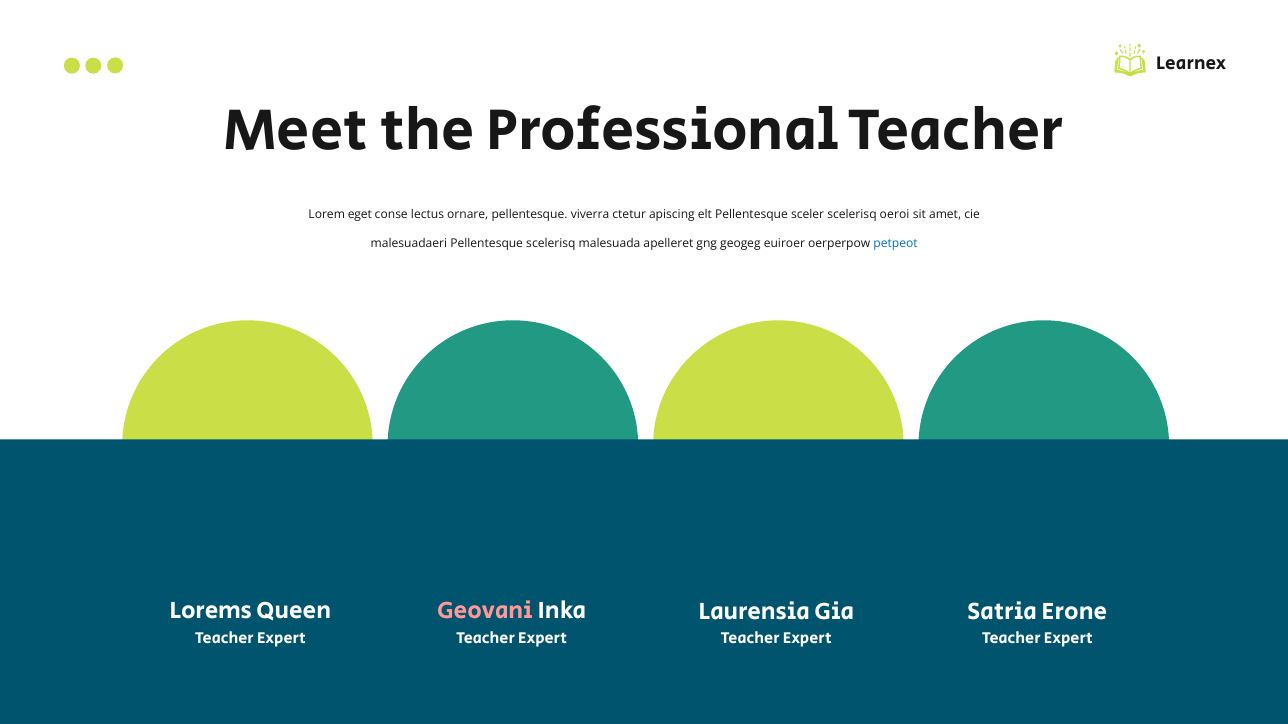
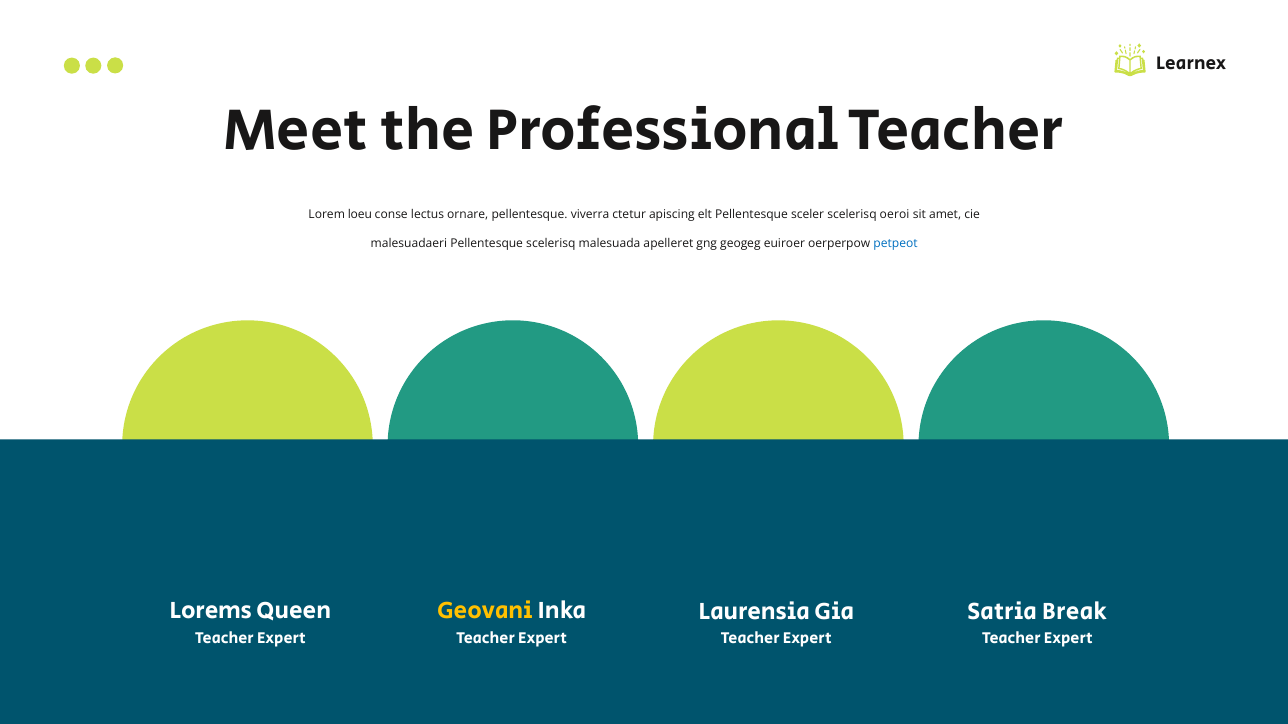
eget: eget -> loeu (360, 214)
Geovani colour: pink -> yellow (485, 611)
Erone: Erone -> Break (1074, 612)
